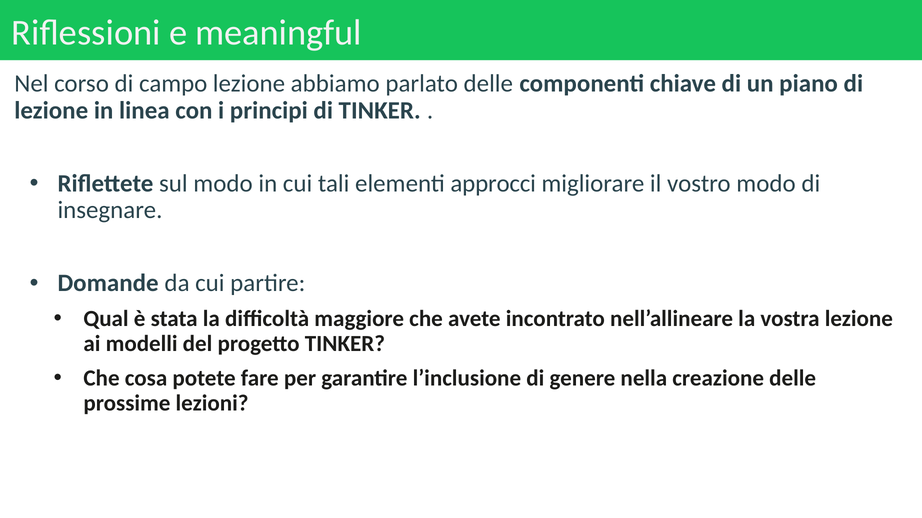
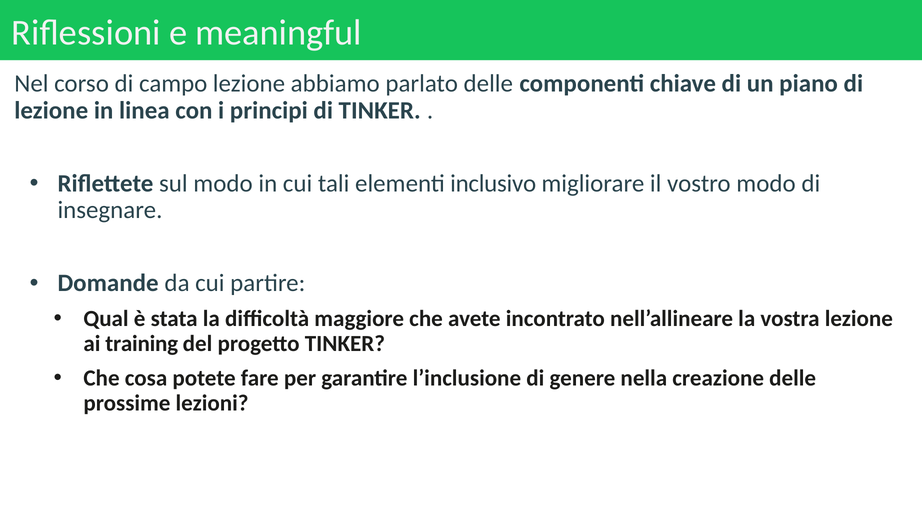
approcci: approcci -> inclusivo (493, 184)
modelli: modelli -> training (142, 344)
